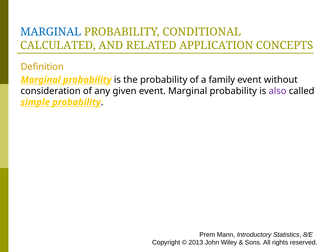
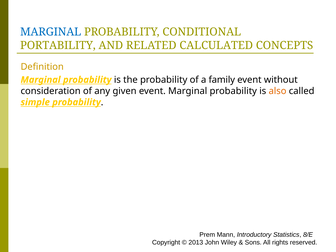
CALCULATED: CALCULATED -> PORTABILITY (58, 45)
APPLICATION: APPLICATION -> CALCULATED (216, 45)
also colour: purple -> orange (278, 91)
